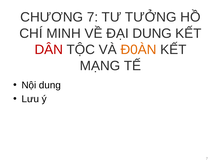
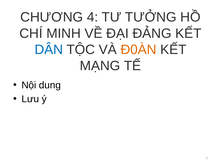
CHƯƠNG 7: 7 -> 4 (92, 17)
ĐẠI DUNG: DUNG -> ĐẢNG (152, 33)
DÂN colour: red -> blue (49, 50)
